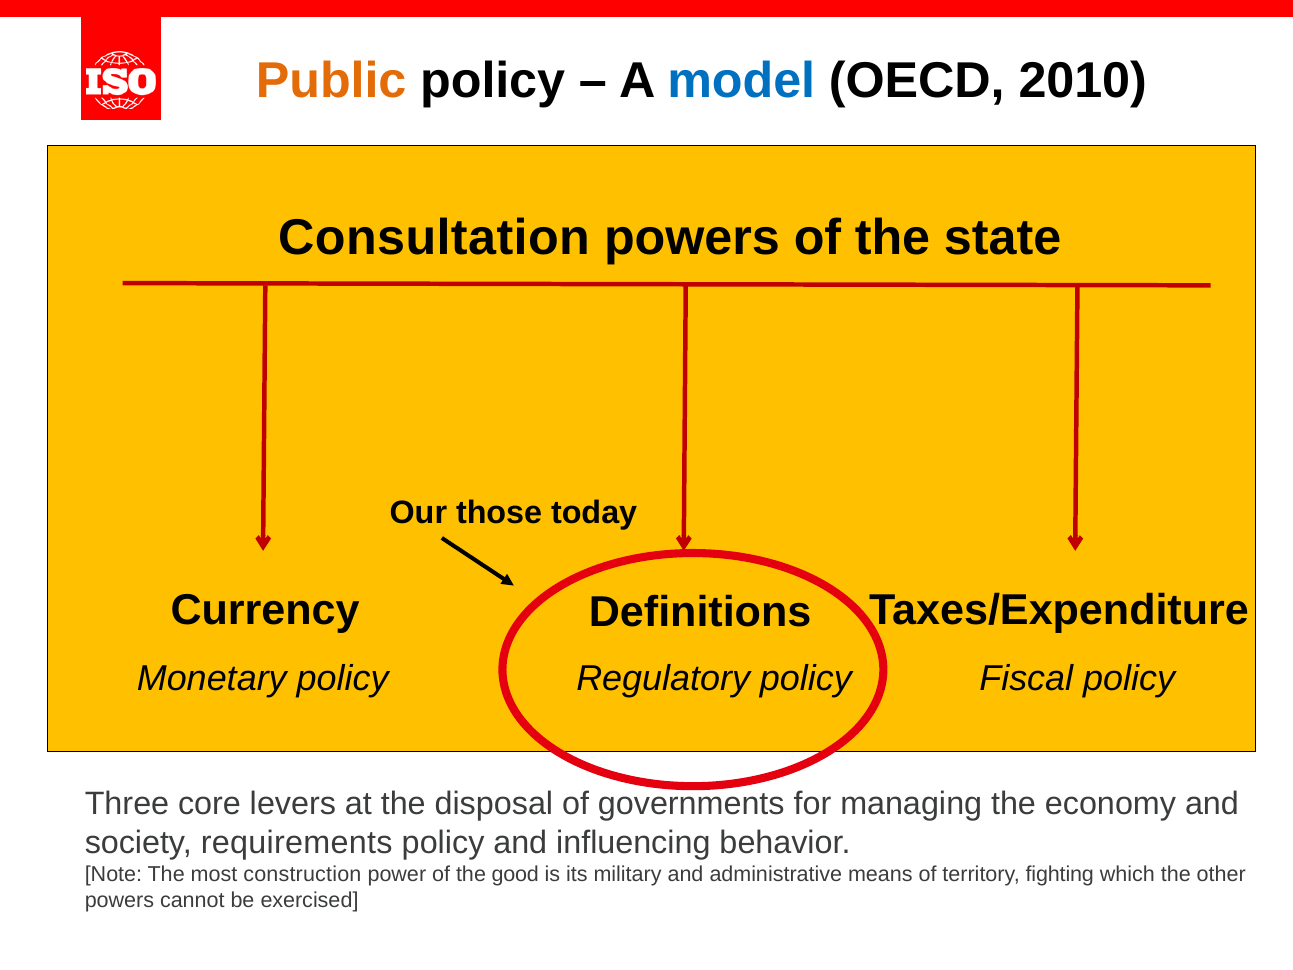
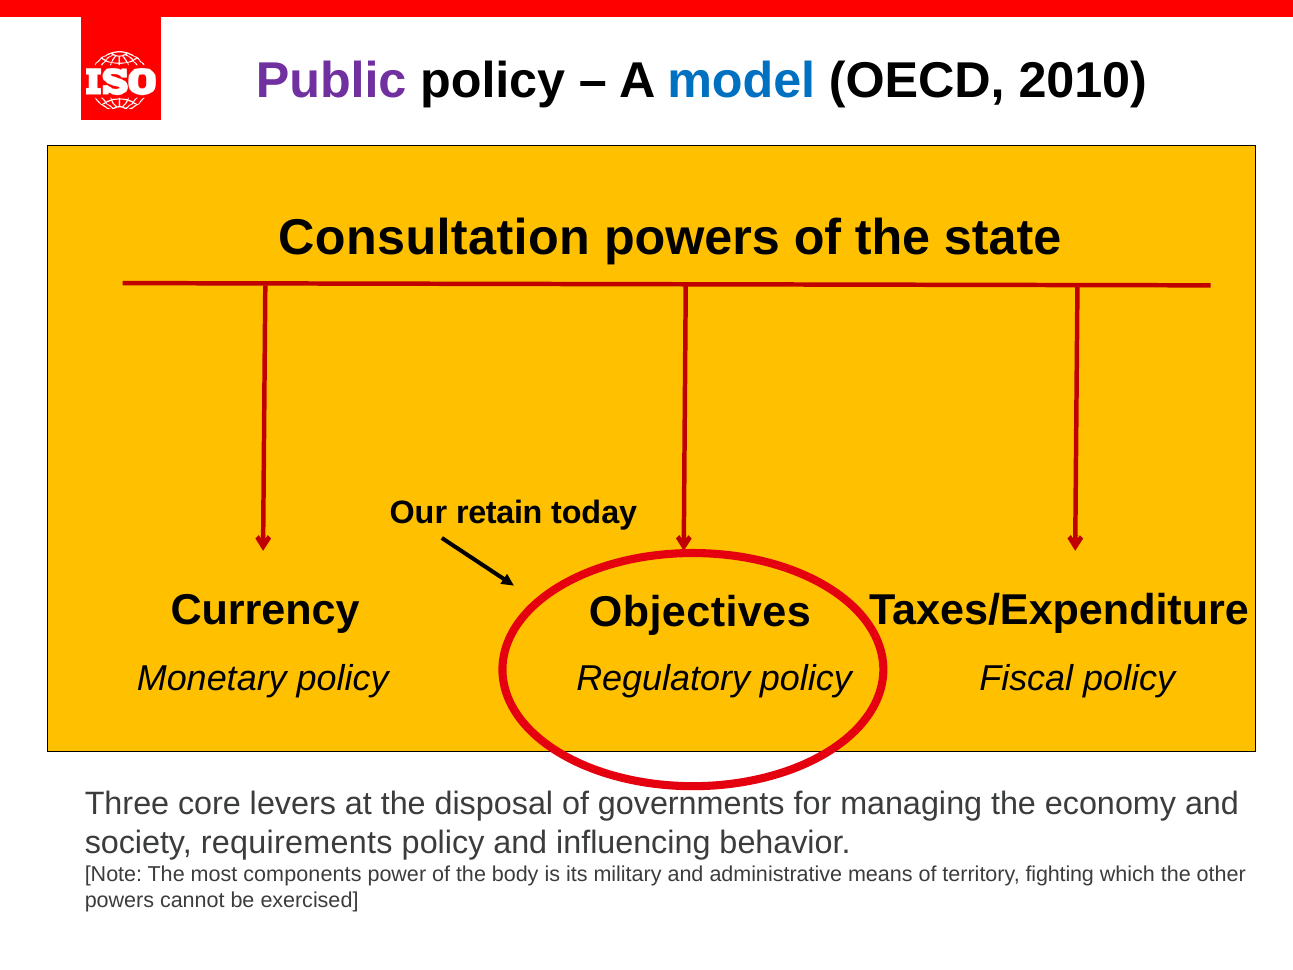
Public colour: orange -> purple (331, 81)
those: those -> retain (499, 513)
Definitions: Definitions -> Objectives (700, 612)
construction: construction -> components (302, 874)
good: good -> body (515, 874)
